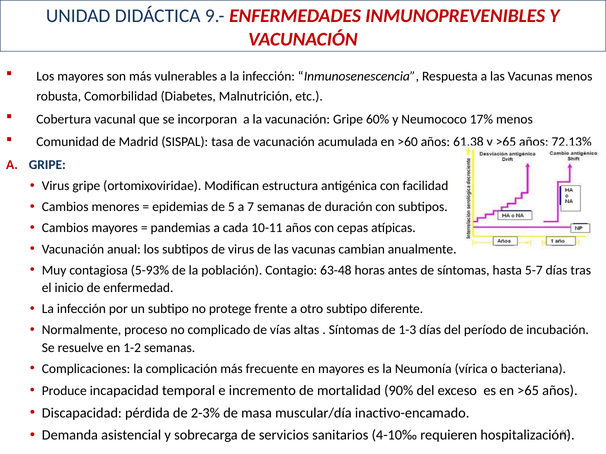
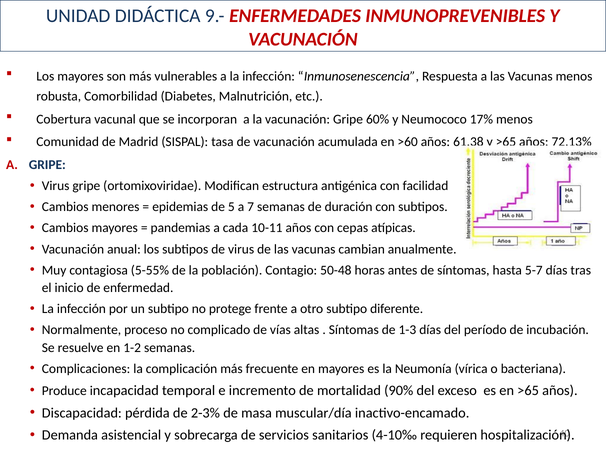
5-93%: 5-93% -> 5-55% (150, 270)
63-48: 63-48 -> 50-48 (336, 270)
